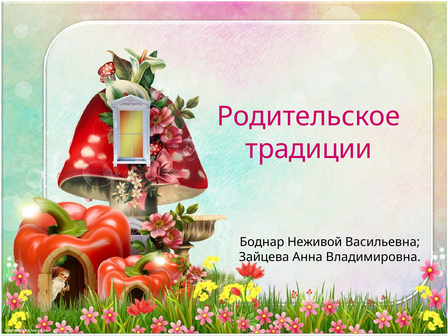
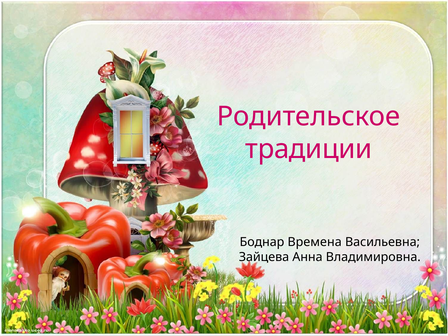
Неживой: Неживой -> Времена (315, 242)
